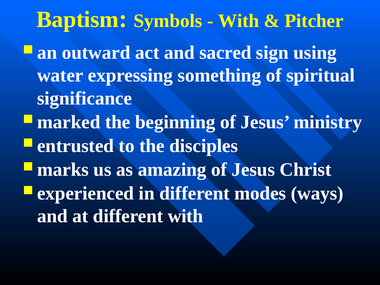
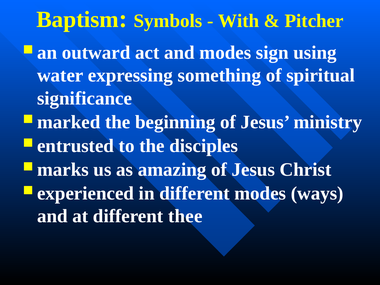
and sacred: sacred -> modes (225, 53)
different with: with -> thee (185, 216)
